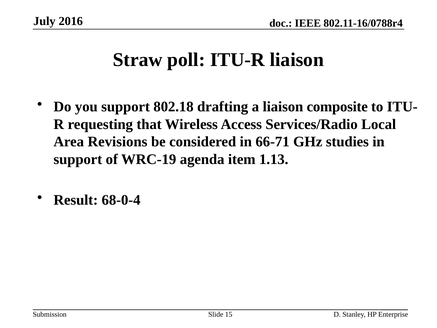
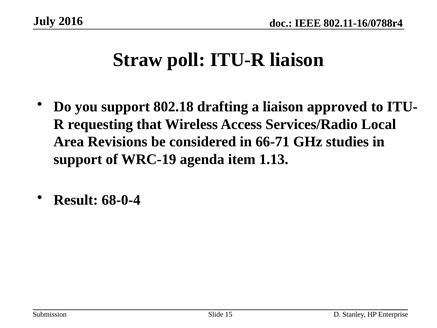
composite: composite -> approved (337, 107)
